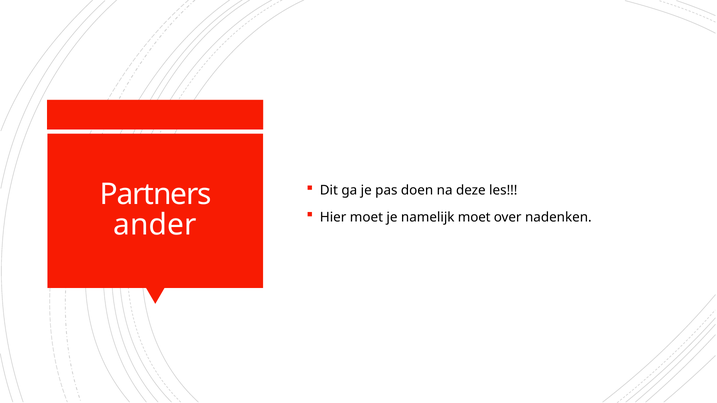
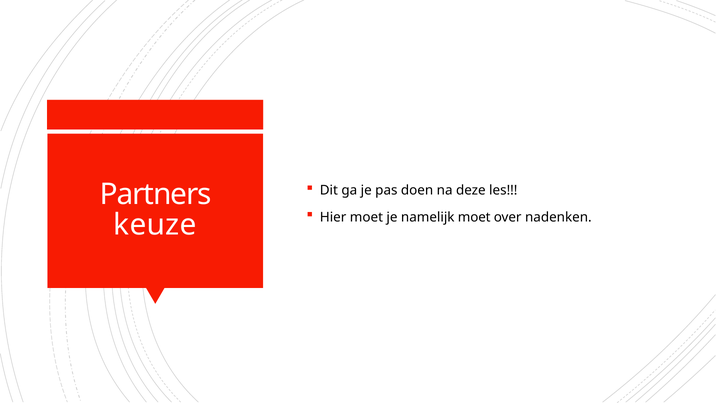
ander: ander -> keuze (155, 225)
